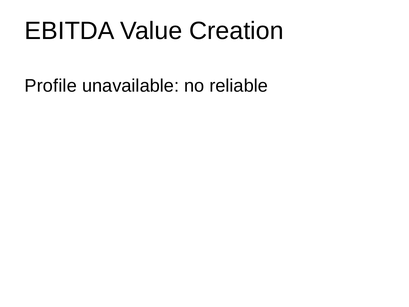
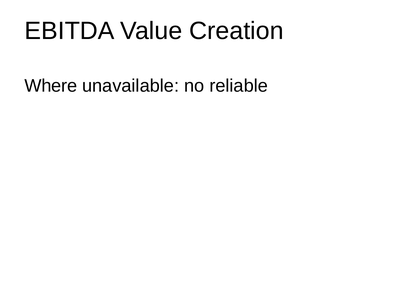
Profile: Profile -> Where (51, 86)
